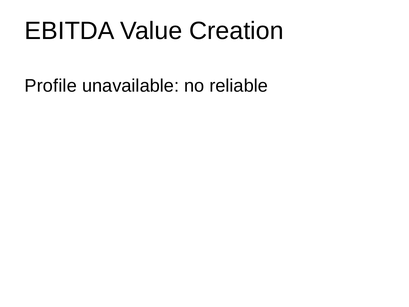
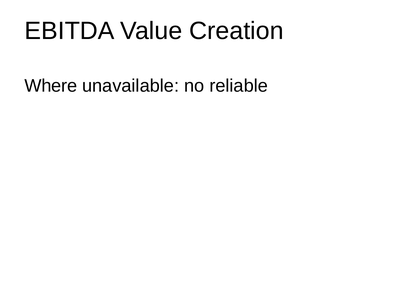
Profile: Profile -> Where (51, 86)
